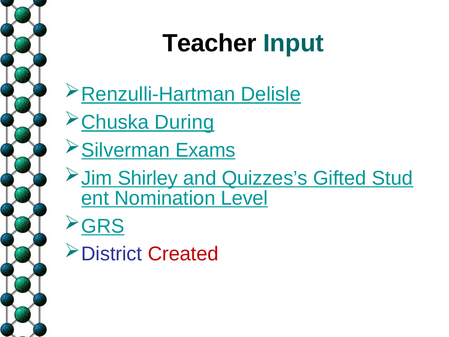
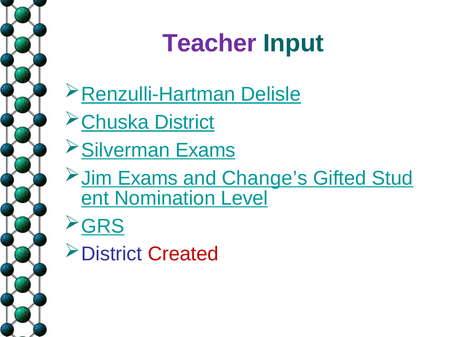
Teacher colour: black -> purple (209, 43)
During: During -> District (184, 122)
Shirley: Shirley -> Exams (148, 178)
Quizzes’s: Quizzes’s -> Change’s (265, 178)
